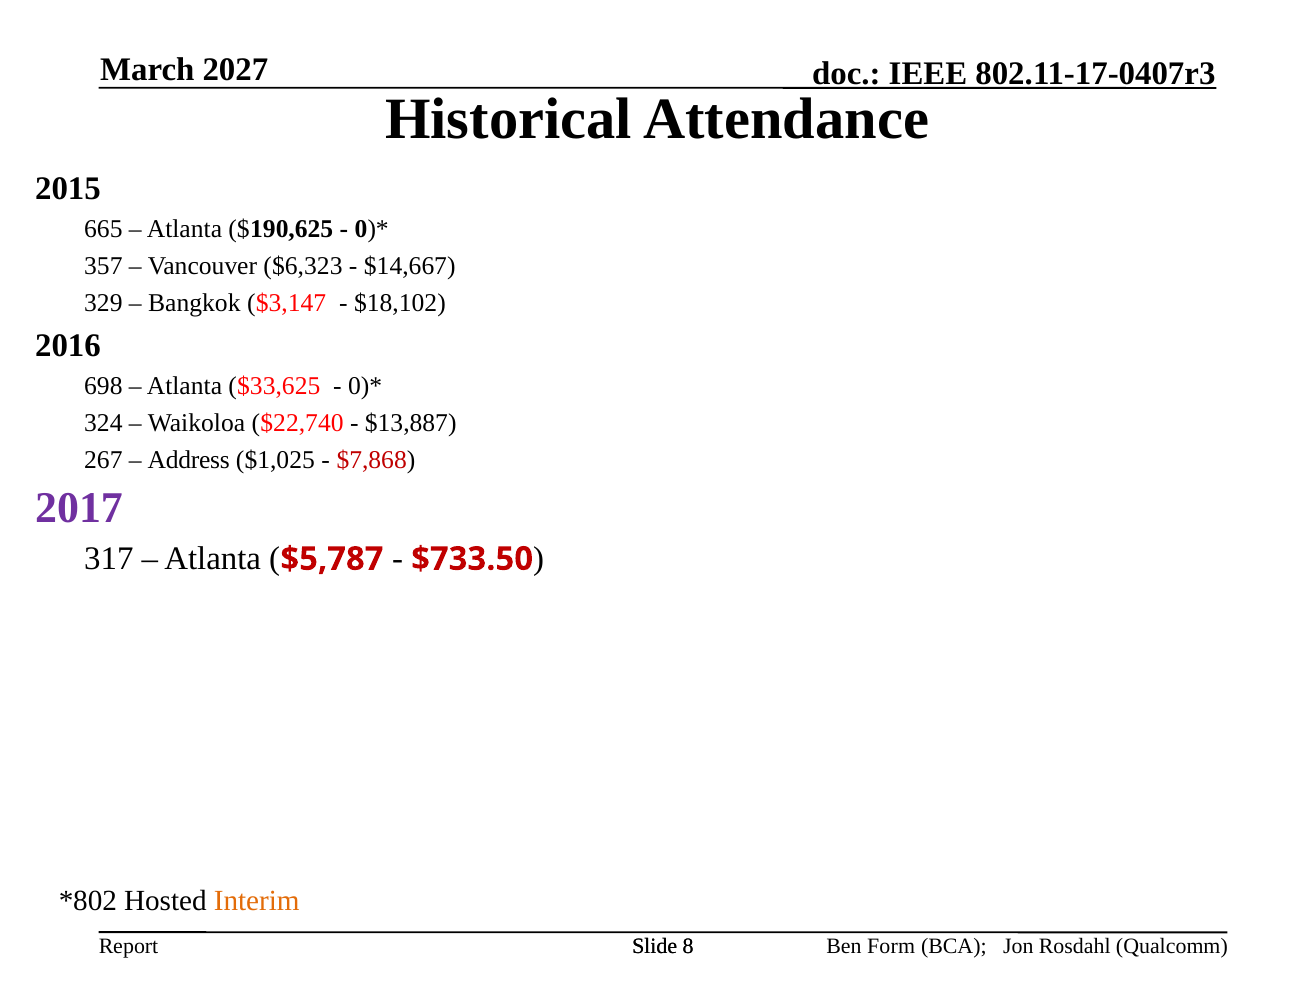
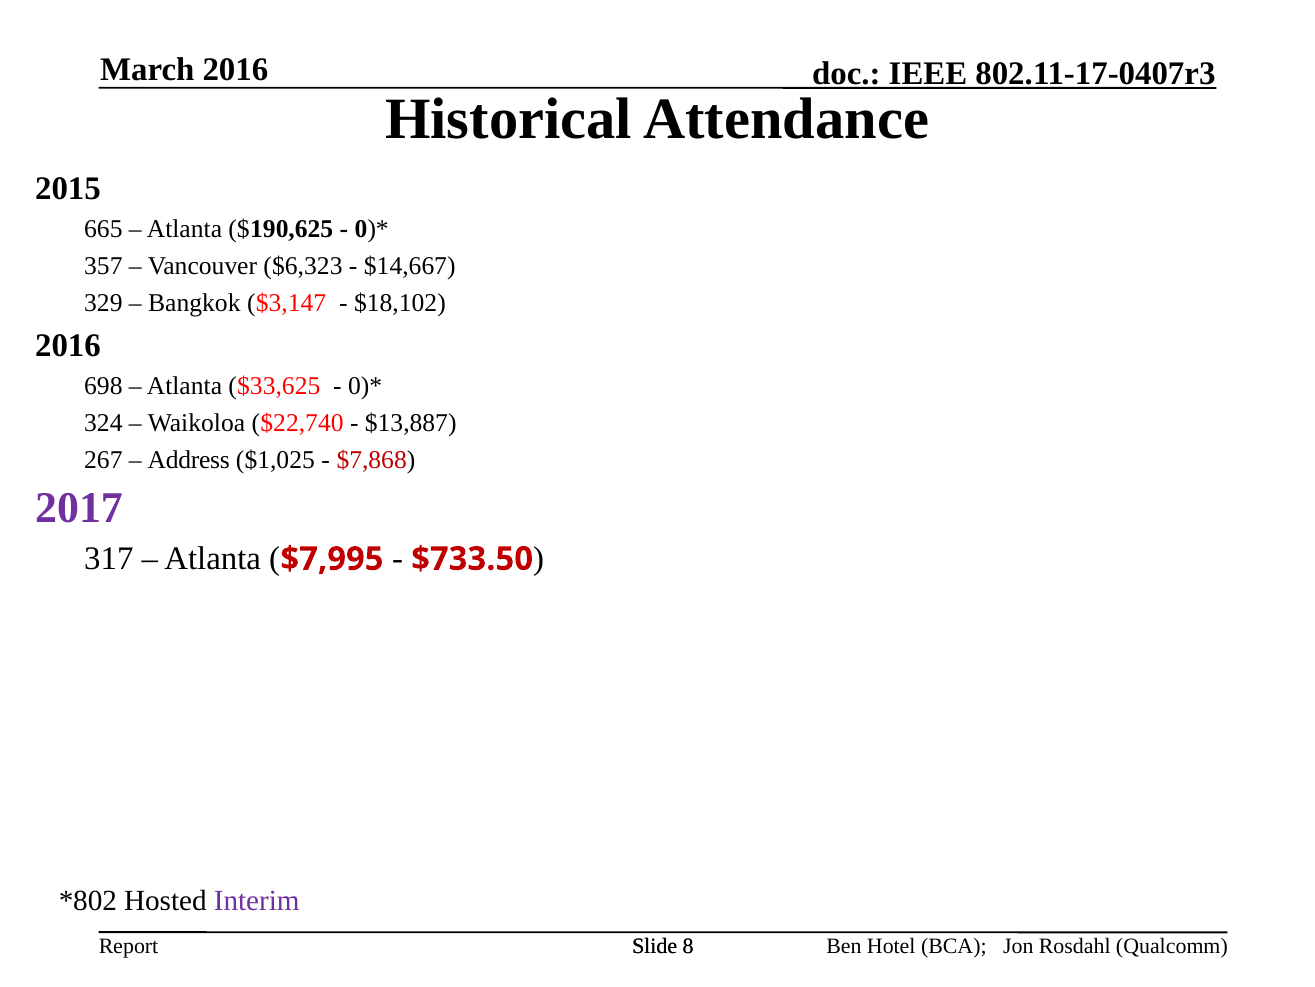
March 2027: 2027 -> 2016 (235, 70)
$5,787: $5,787 -> $7,995 (332, 559)
Interim colour: orange -> purple (257, 900)
Form: Form -> Hotel (891, 946)
